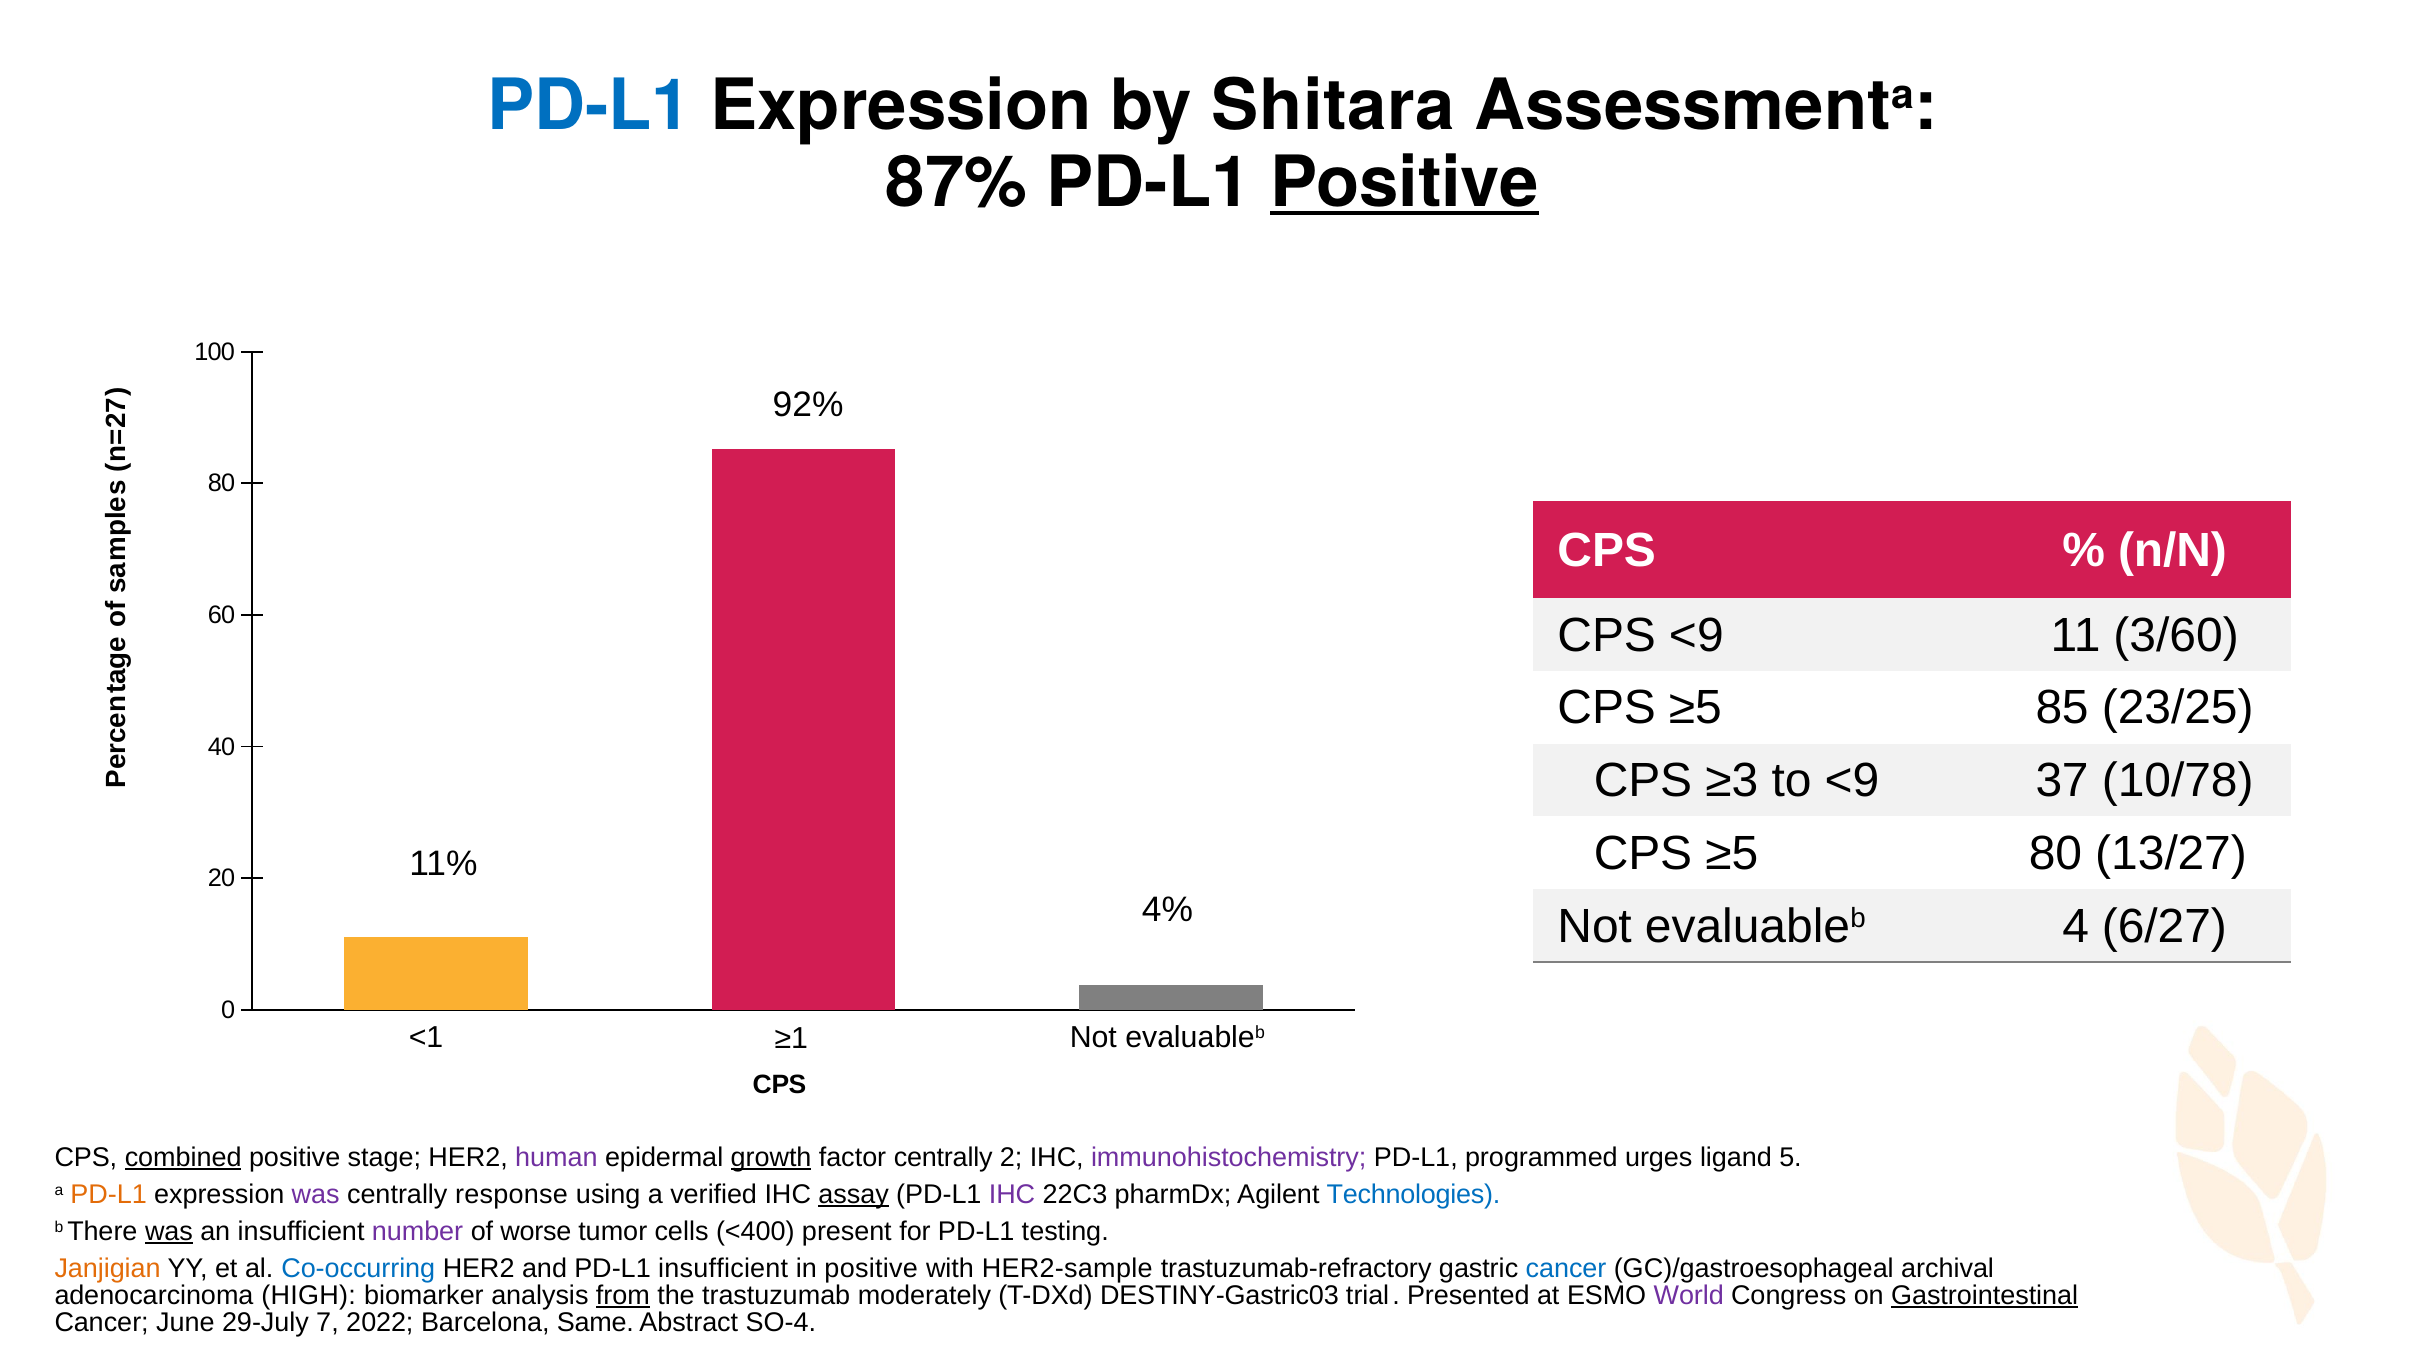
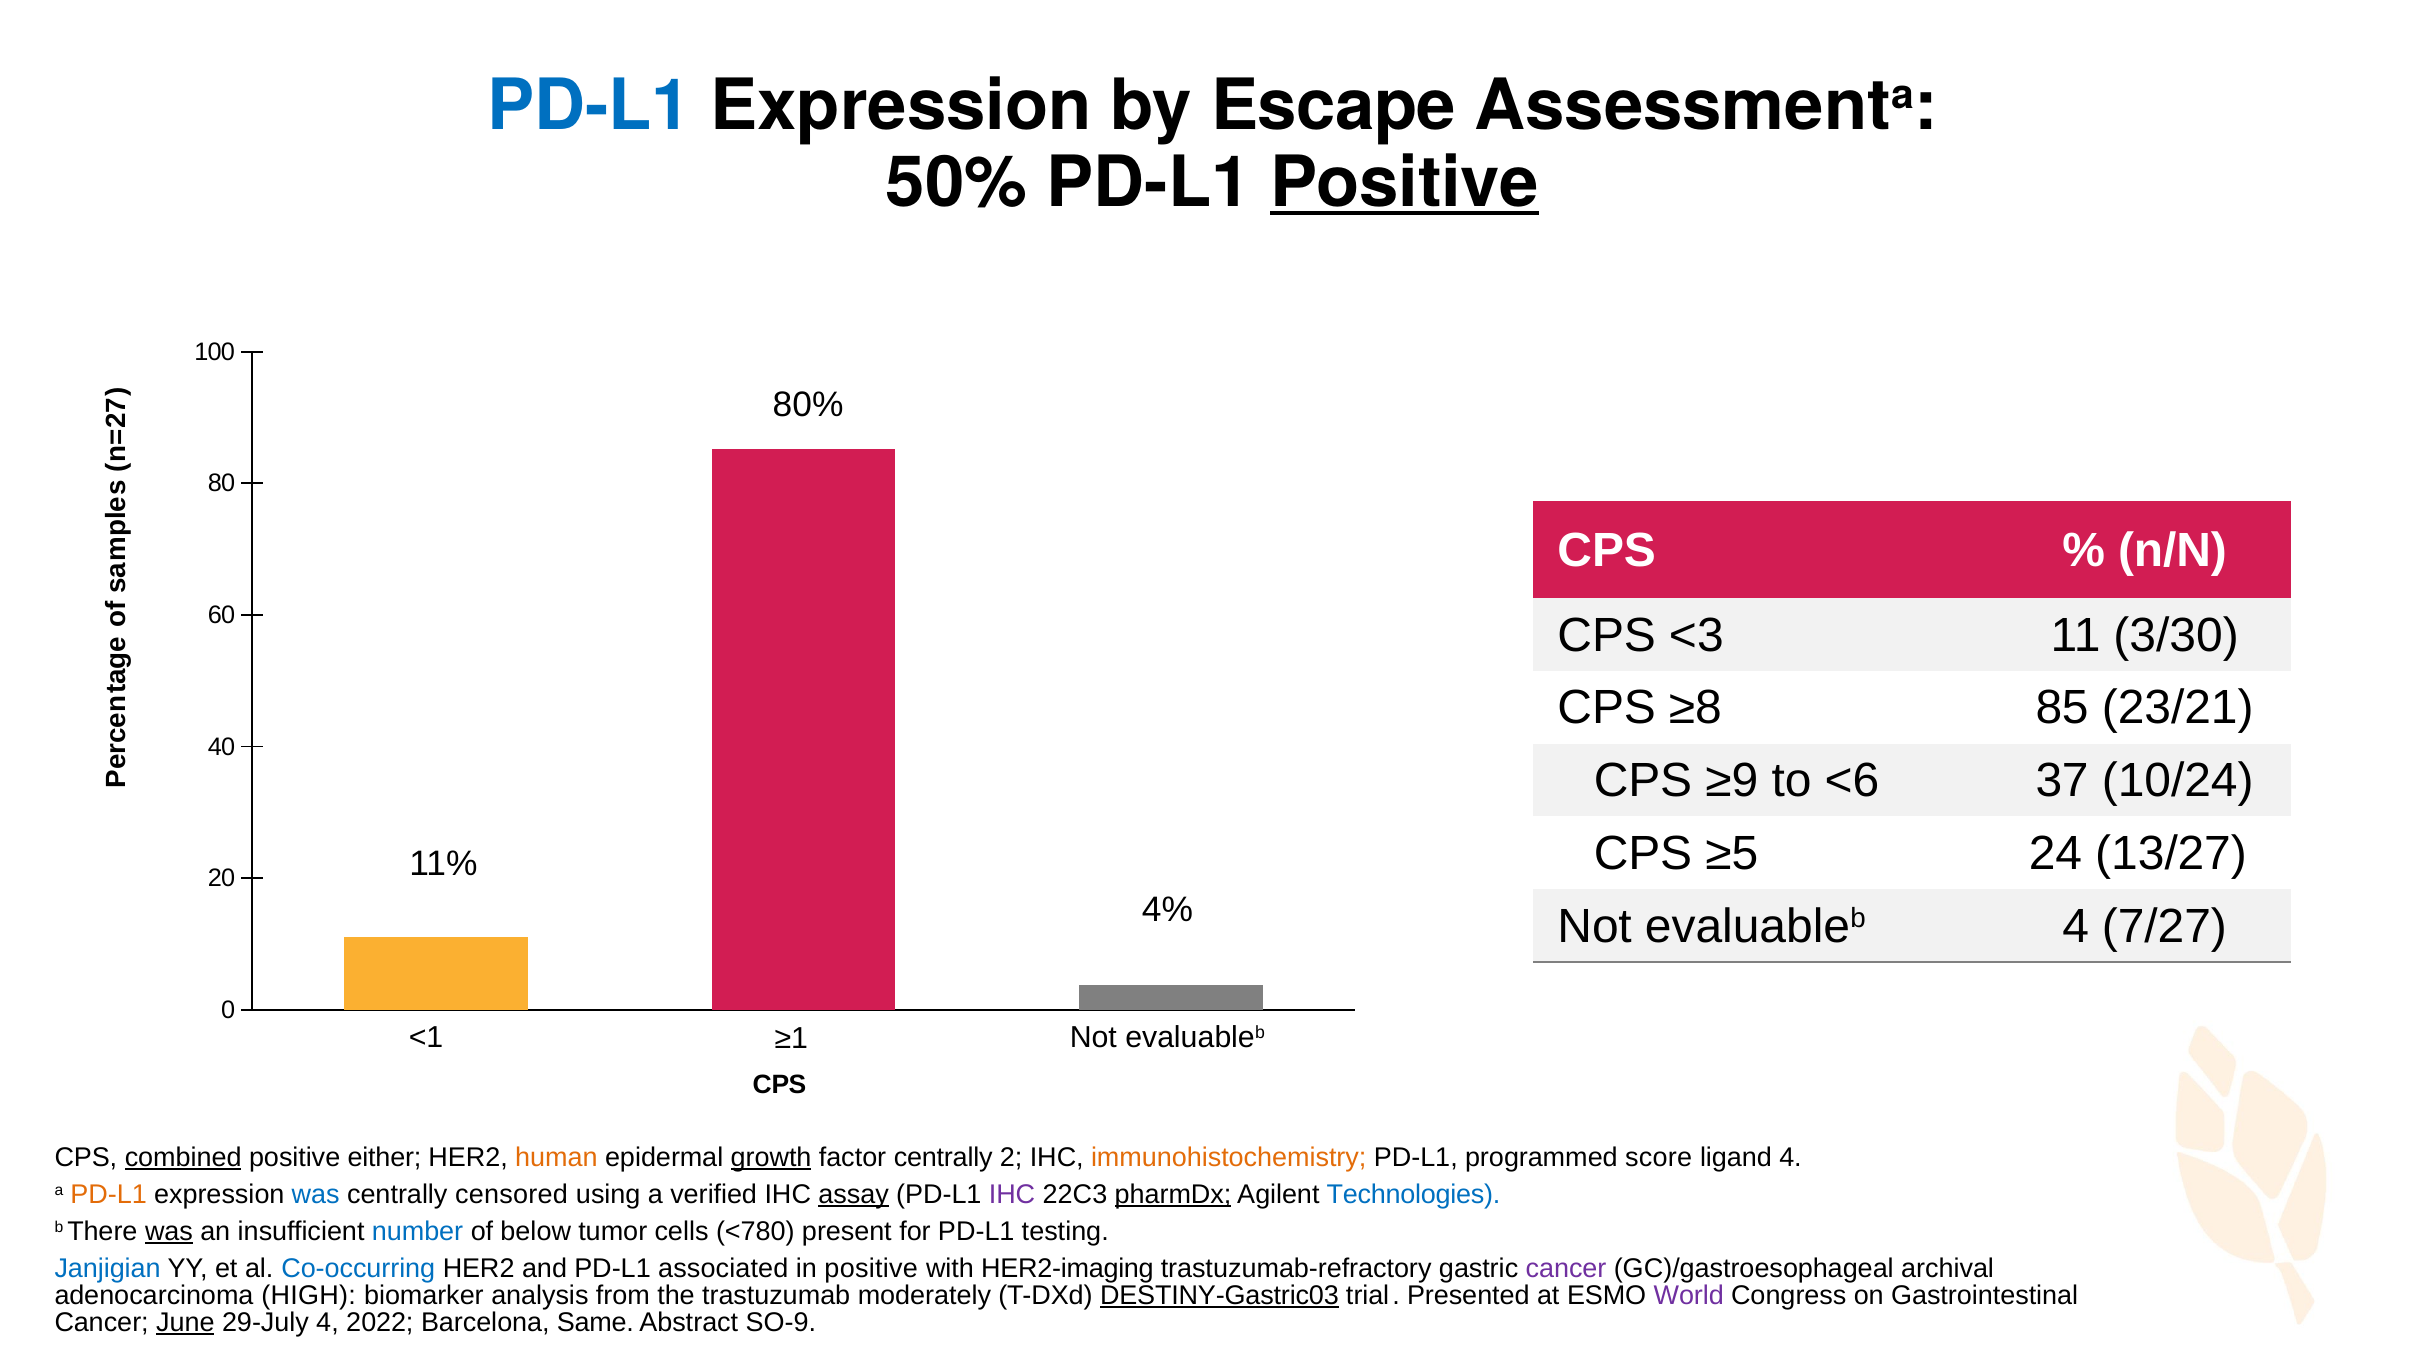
Shitara: Shitara -> Escape (1334, 106)
87%: 87% -> 50% (957, 183)
92%: 92% -> 80% (808, 405)
CPS <9: <9 -> <3 (1696, 635)
3/60: 3/60 -> 3/30 (2176, 635)
≥5: ≥5 -> ≥8 (1695, 708)
23/25: 23/25 -> 23/21 (2178, 708)
≥3: ≥3 -> ≥9 (1732, 781)
to <9: <9 -> <6 (1852, 781)
10/78: 10/78 -> 10/24 (2178, 781)
≥5 80: 80 -> 24 (2055, 854)
6/27: 6/27 -> 7/27 (2164, 926)
stage: stage -> either (384, 1158)
human colour: purple -> orange (556, 1158)
immunohistochemistry colour: purple -> orange (1229, 1158)
urges: urges -> score (1659, 1158)
ligand 5: 5 -> 4 (1790, 1158)
was colour: purple -> blue (316, 1195)
response: response -> censored (511, 1195)
pharmDx underline: none -> present (1173, 1195)
number colour: purple -> blue (418, 1232)
worse: worse -> below (536, 1232)
<400: <400 -> <780 (755, 1232)
Janjigian colour: orange -> blue (108, 1269)
PD-L1 insufficient: insufficient -> associated (723, 1269)
HER2-sample: HER2-sample -> HER2-imaging (1067, 1269)
cancer colour: blue -> purple (1566, 1269)
from underline: present -> none (623, 1295)
DESTINY-Gastric03 underline: none -> present (1219, 1295)
Gastrointestinal underline: present -> none (1985, 1295)
June underline: none -> present (185, 1322)
29-July 7: 7 -> 4 (327, 1322)
SO-4: SO-4 -> SO-9 (781, 1322)
